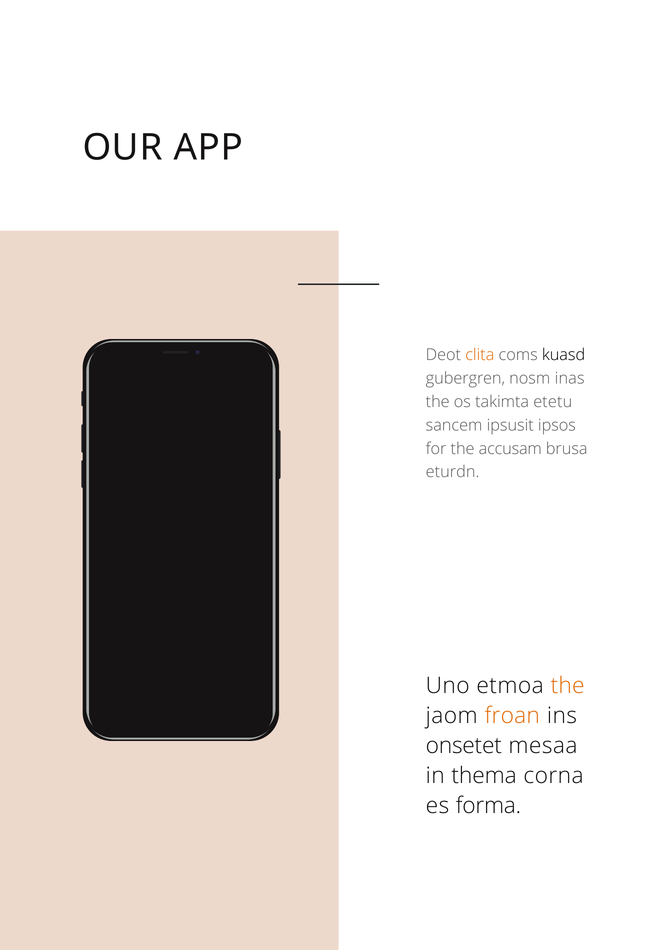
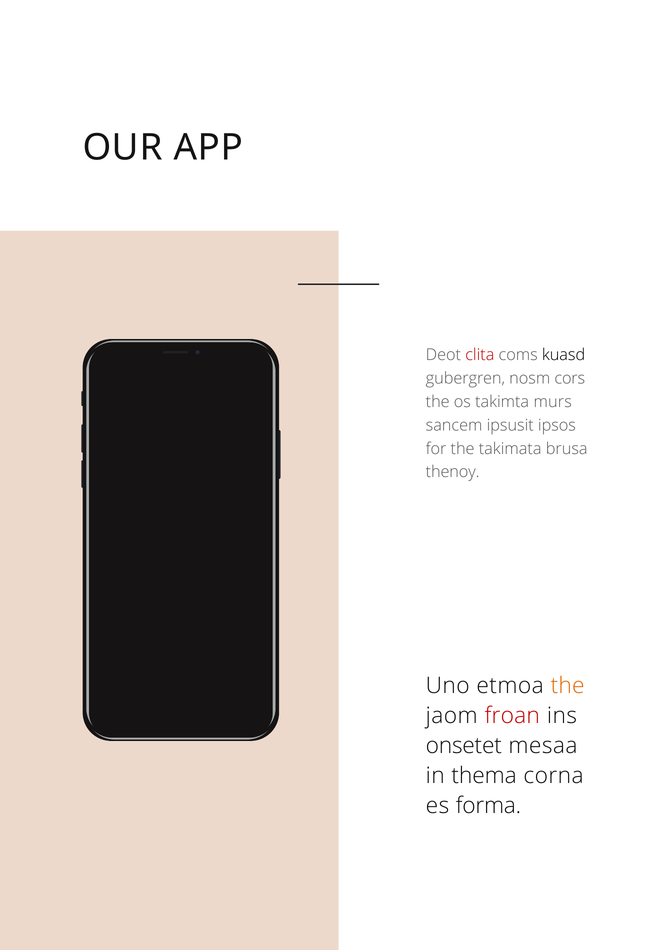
clita colour: orange -> red (480, 355)
inas: inas -> cors (570, 379)
etetu: etetu -> murs (553, 402)
accusam: accusam -> takimata (510, 449)
eturdn: eturdn -> thenoy (453, 472)
froan colour: orange -> red (512, 716)
